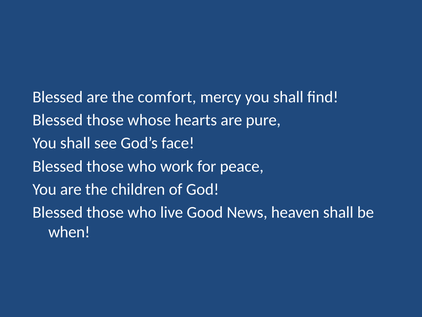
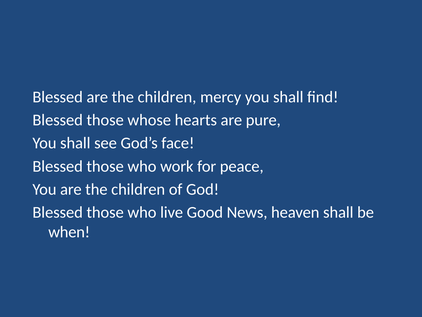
Blessed are the comfort: comfort -> children (167, 97)
